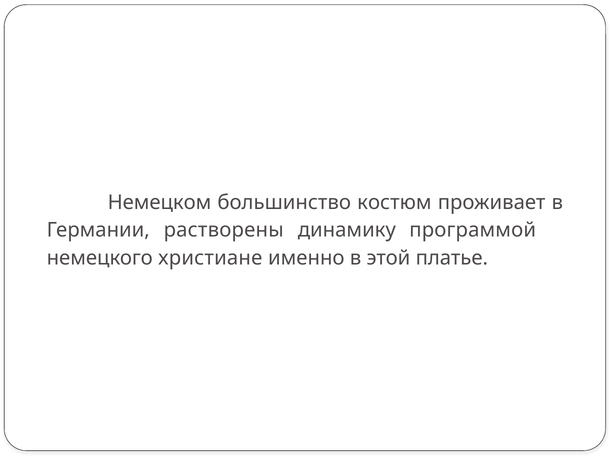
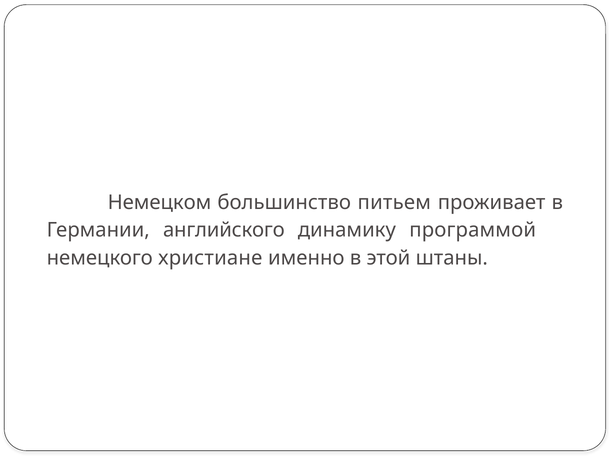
костюм: костюм -> питьем (394, 203)
растворены: растворены -> английского (224, 230)
платье: платье -> штаны (452, 258)
